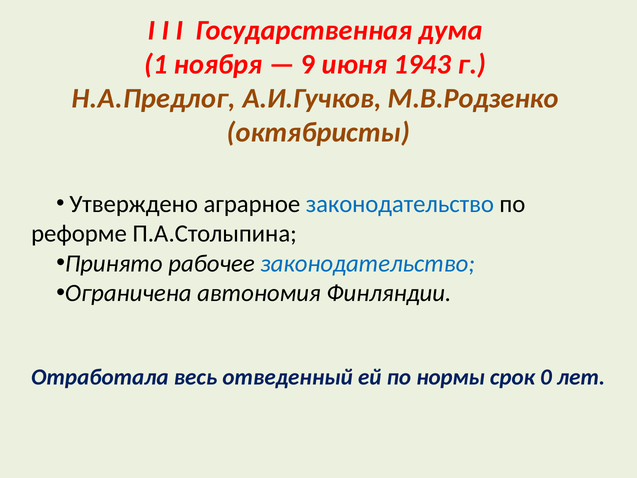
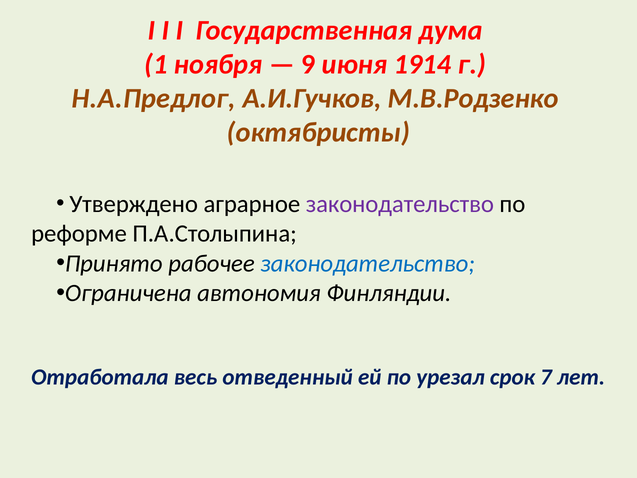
1943: 1943 -> 1914 (422, 65)
законодательство colour: blue -> purple (400, 204)
нормы: нормы -> урезал (450, 377)
0: 0 -> 7 (546, 377)
